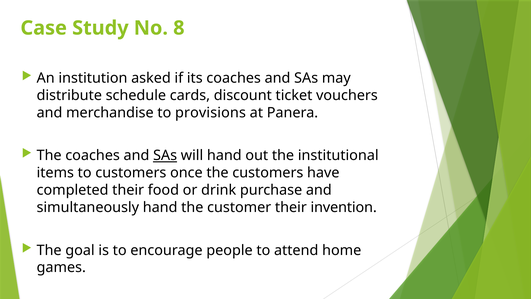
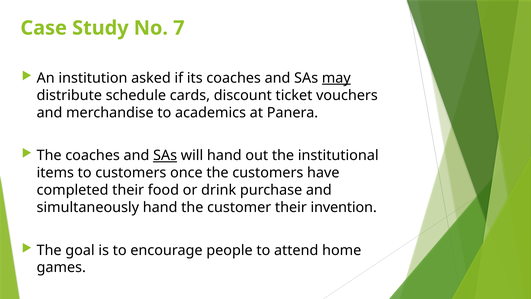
8: 8 -> 7 (179, 28)
may underline: none -> present (336, 78)
provisions: provisions -> academics (211, 112)
